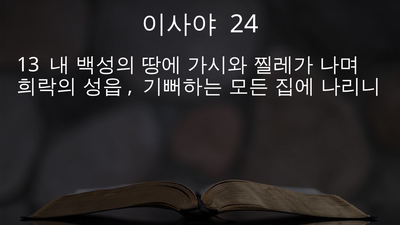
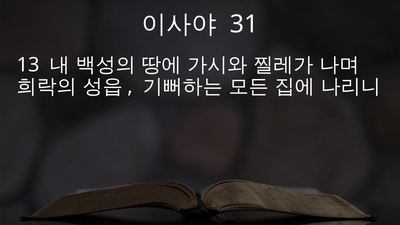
24: 24 -> 31 (244, 24)
